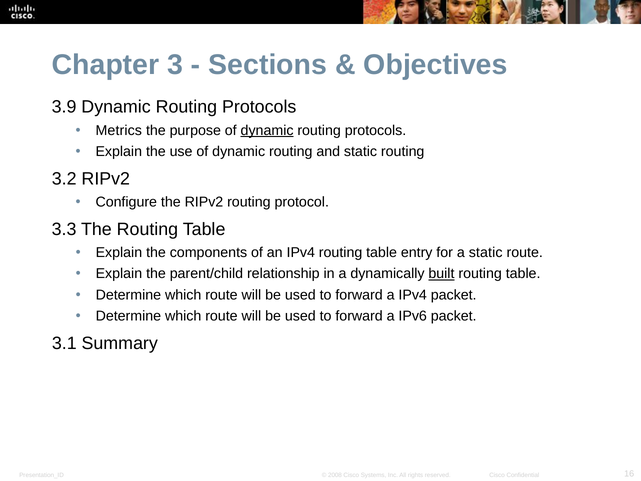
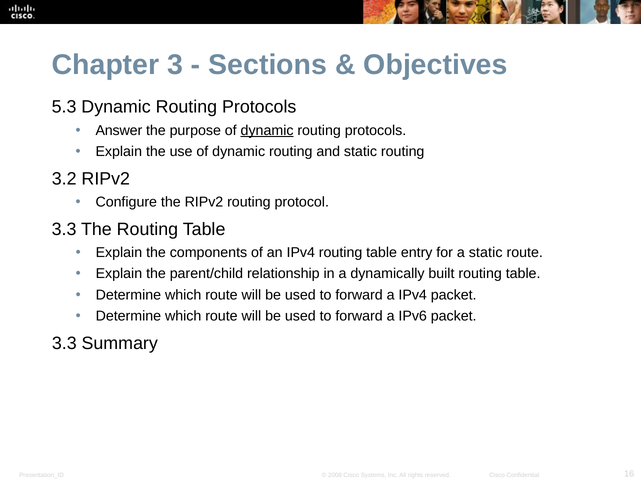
3.9: 3.9 -> 5.3 (64, 107)
Metrics: Metrics -> Answer (119, 130)
built underline: present -> none (441, 274)
3.1: 3.1 -> 3.3 (64, 343)
